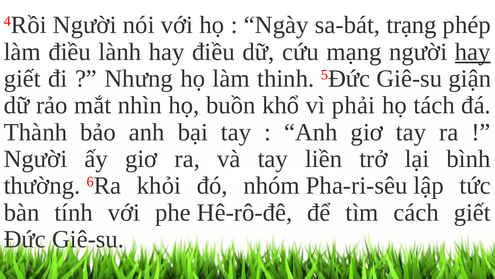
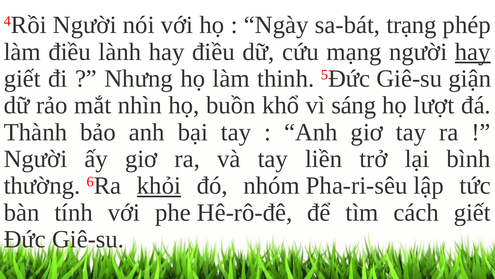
phải: phải -> sáng (354, 105)
tách: tách -> lượt (434, 105)
khỏi underline: none -> present (159, 185)
